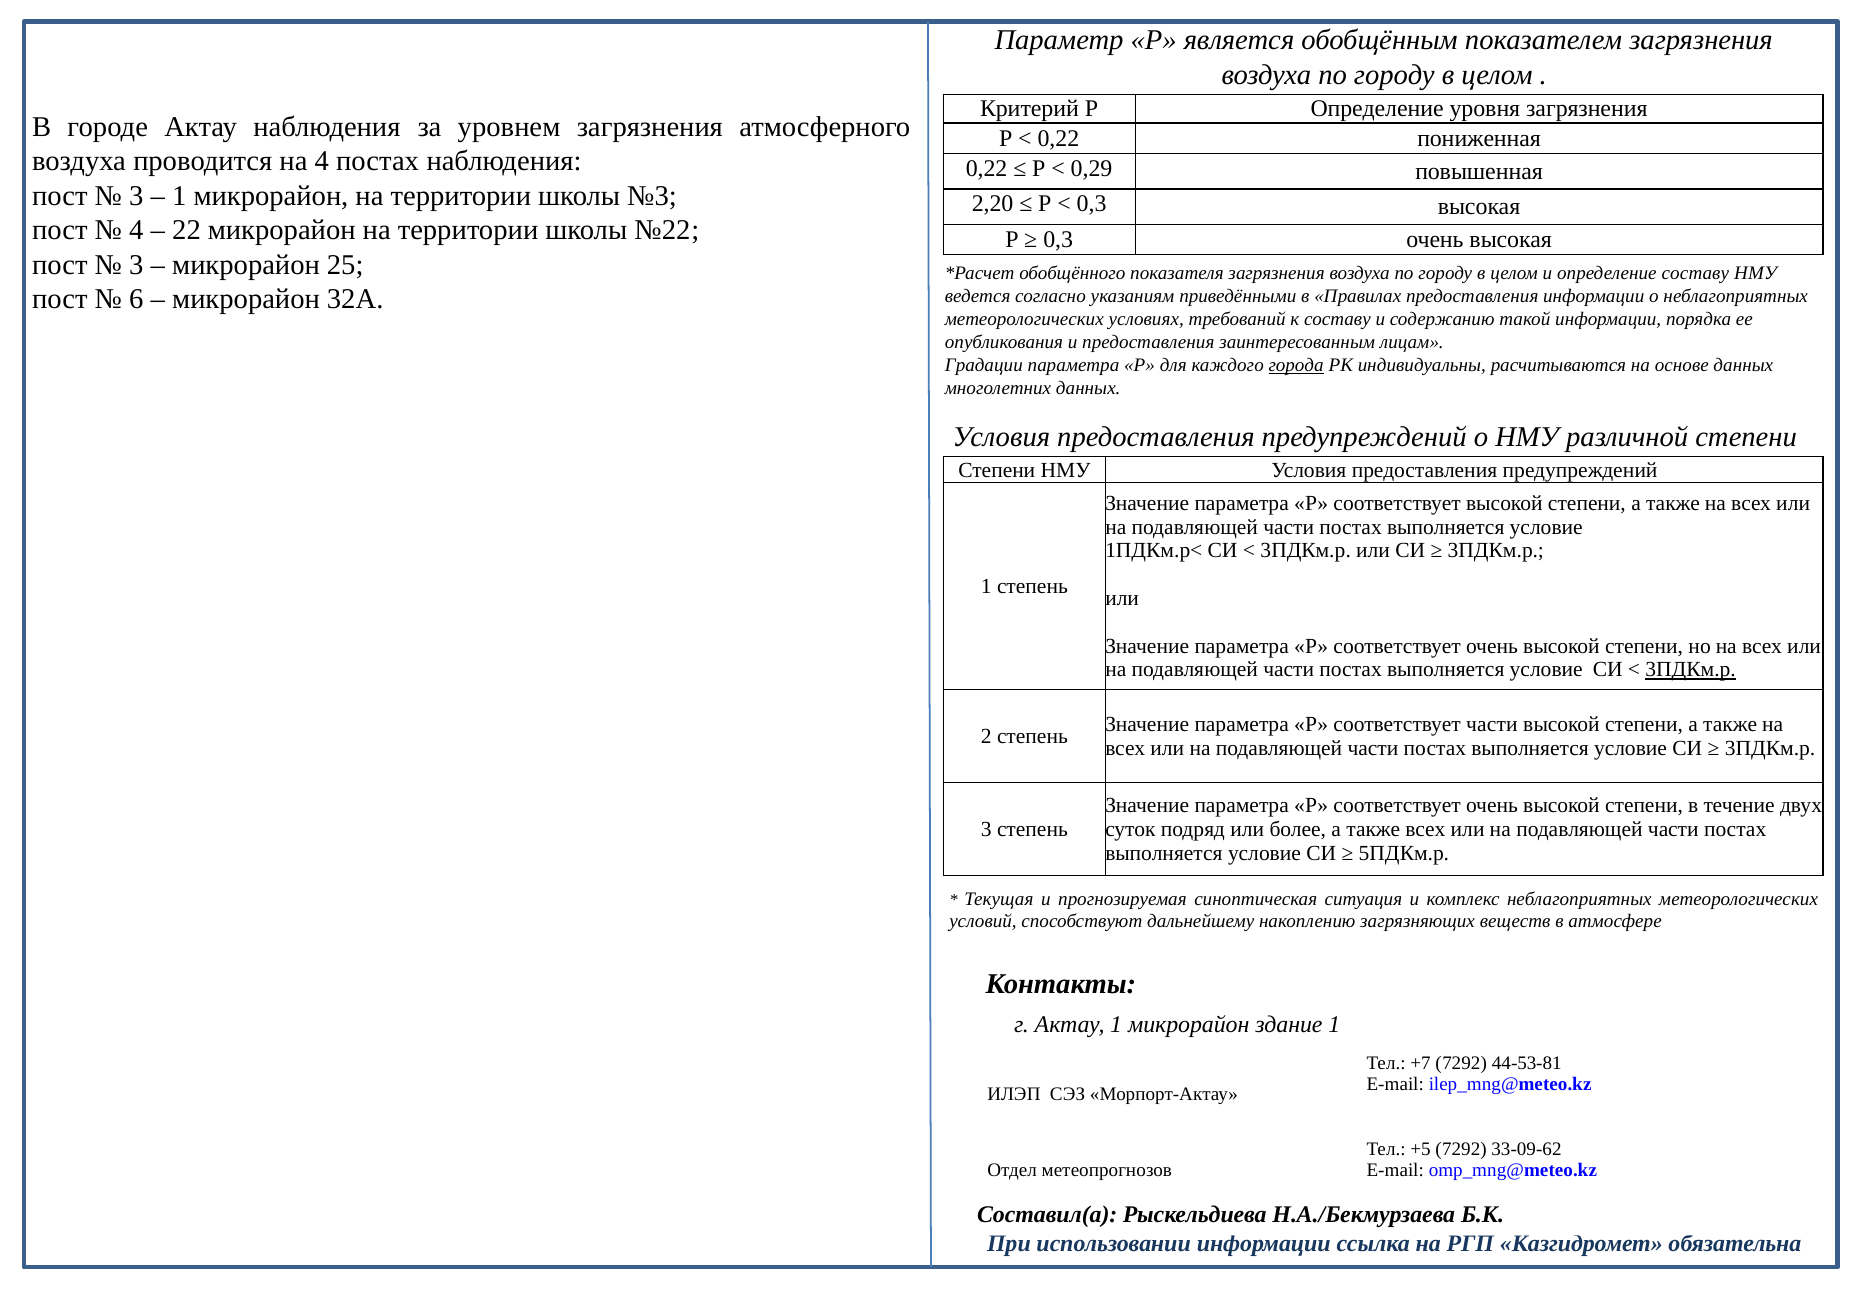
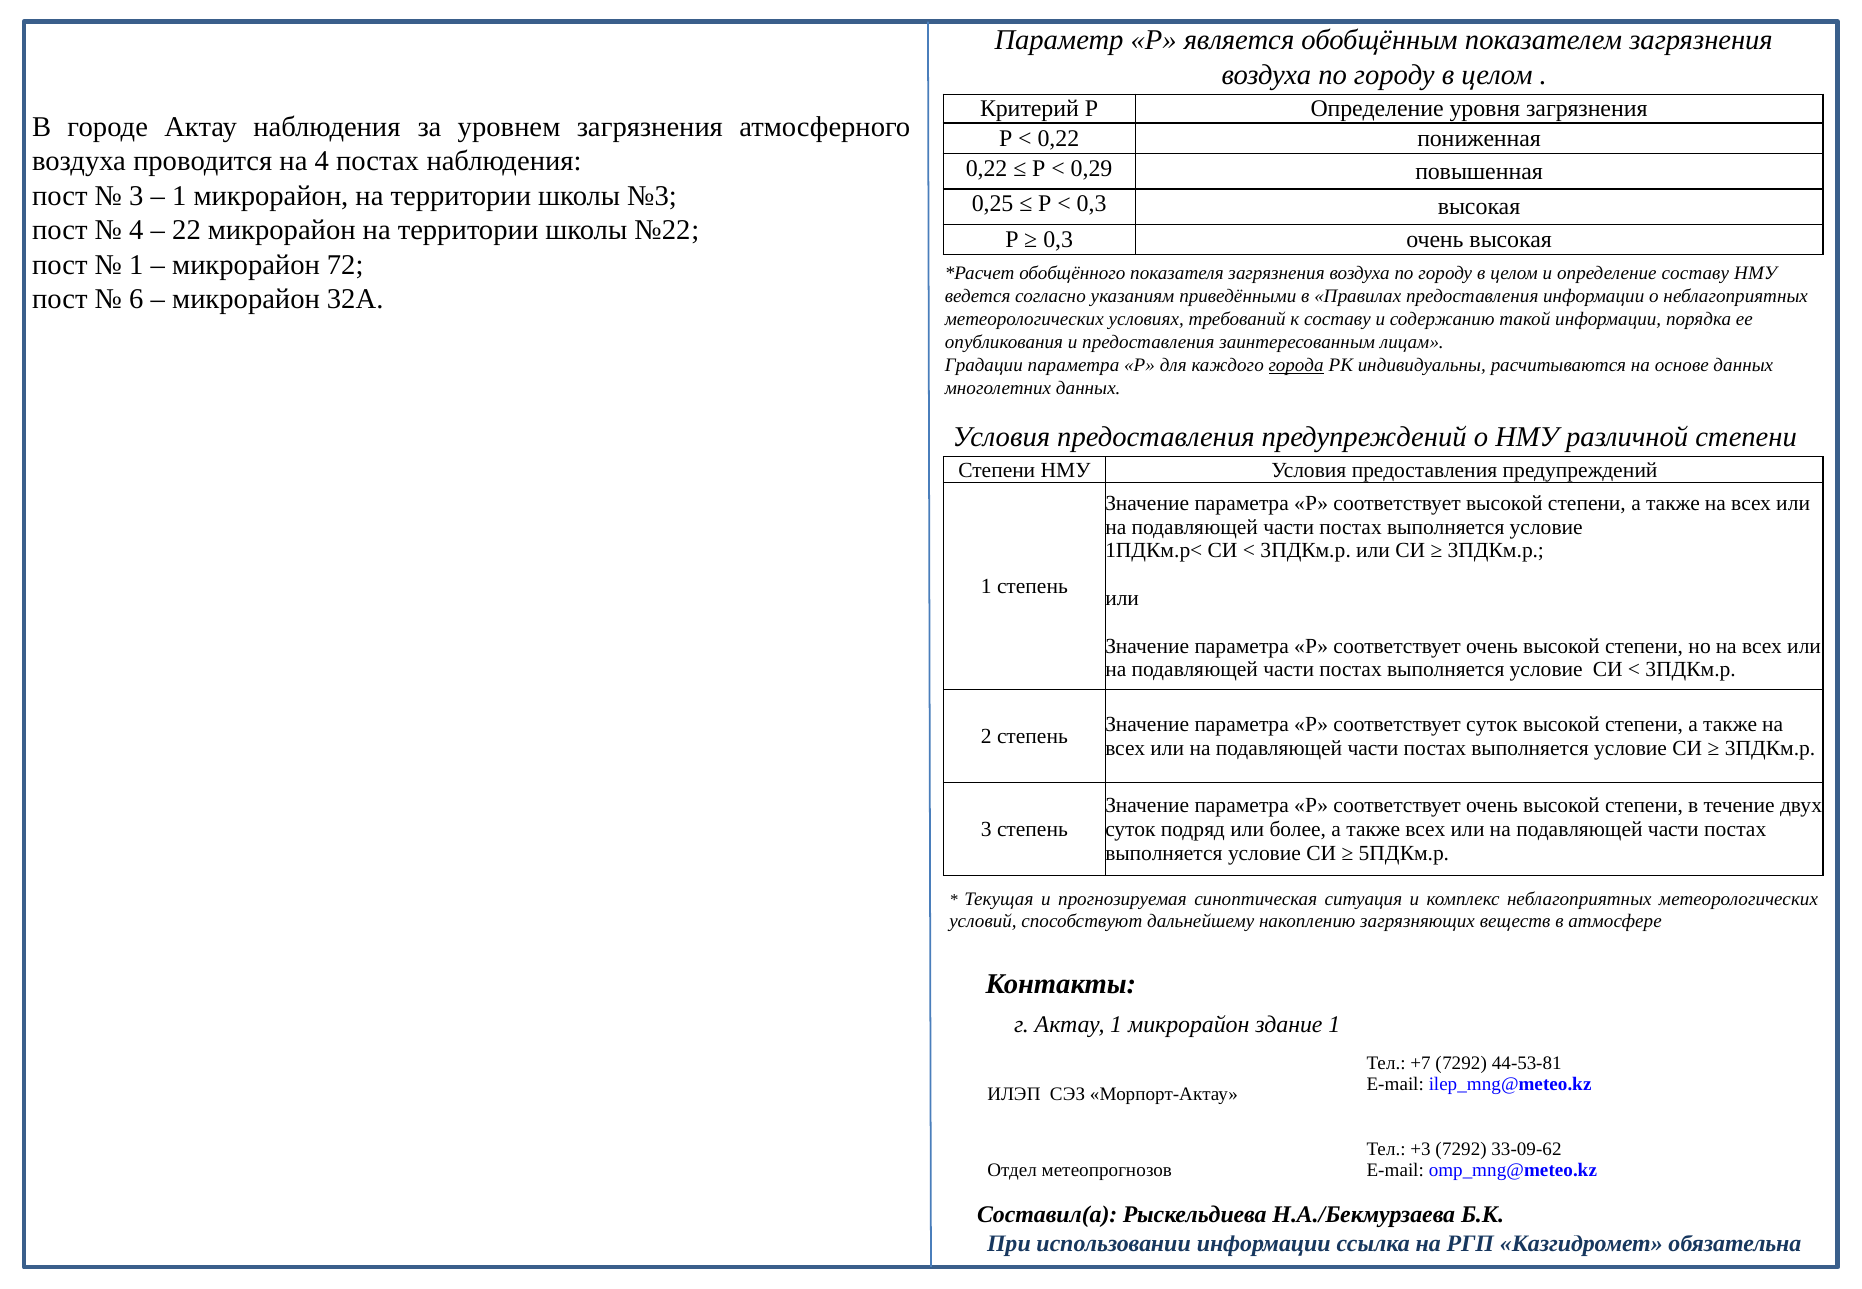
2,20: 2,20 -> 0,25 (993, 204)
3: 3 -> 1 (136, 265)
25: 25 -> 72 (345, 265)
3ПДКм.р underline: present -> none (1691, 670)
соответствует части: части -> суток (1492, 725)
+5: +5 -> +3 (1421, 1149)
